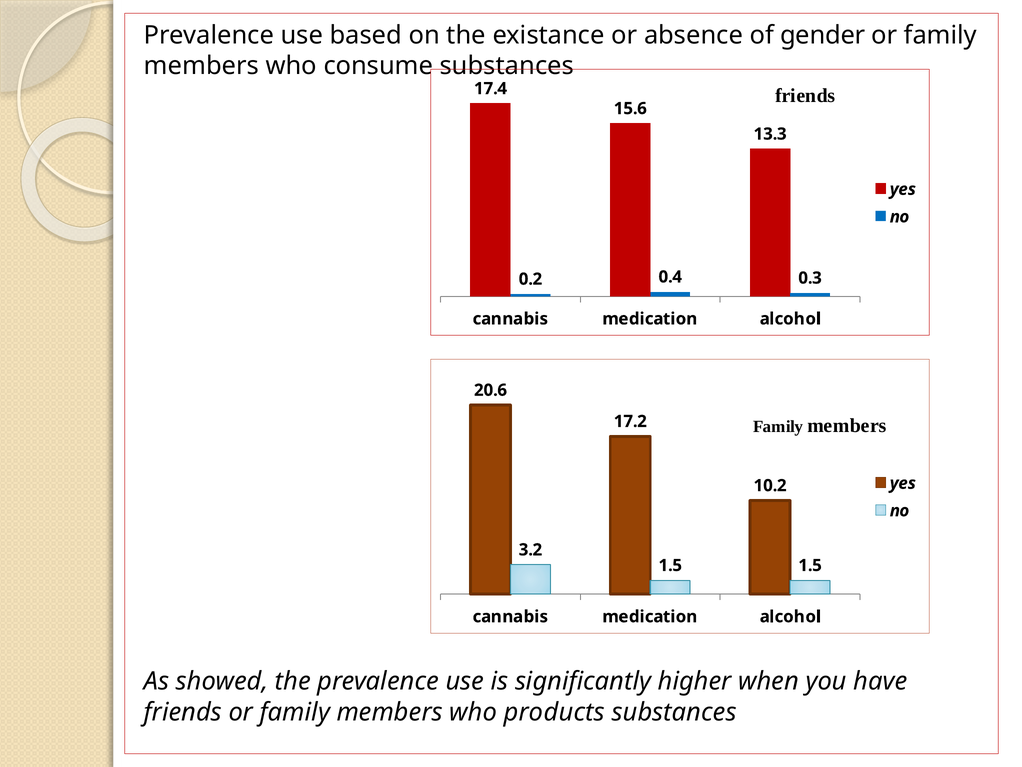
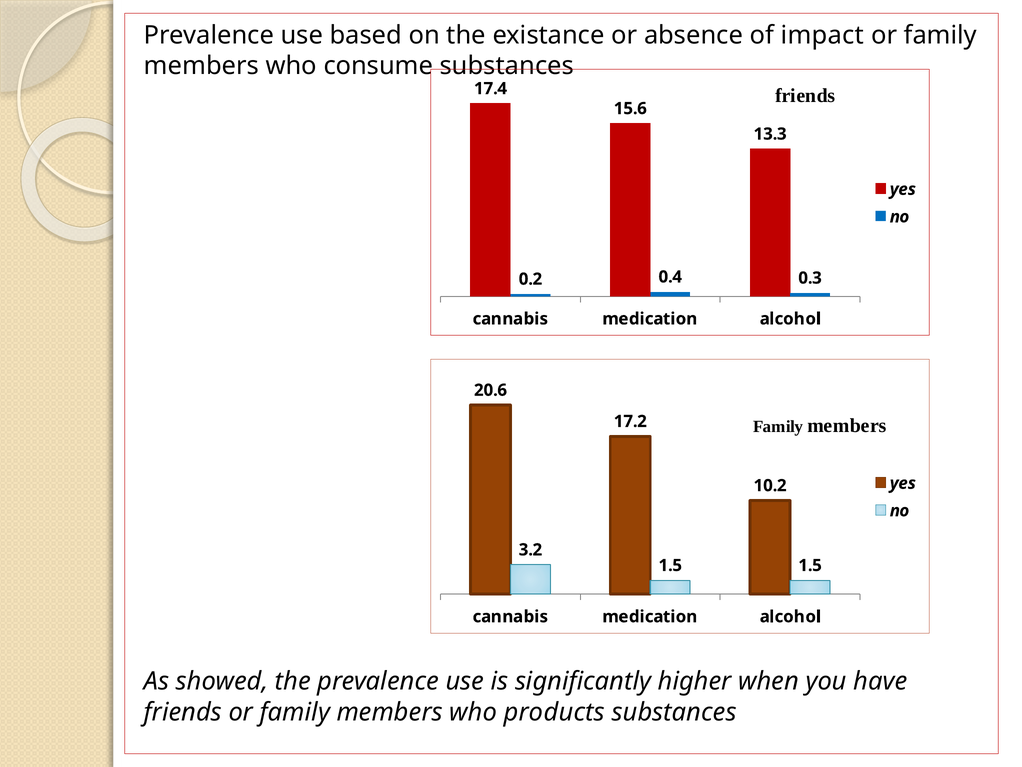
gender: gender -> impact (822, 35)
